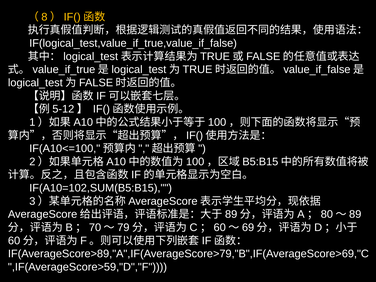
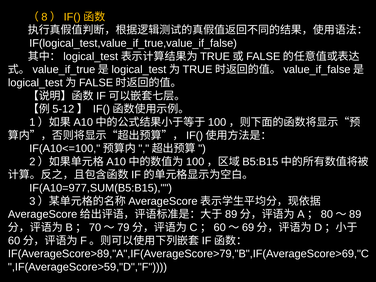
IF(A10=102,SUM(B5:B15: IF(A10=102,SUM(B5:B15 -> IF(A10=977,SUM(B5:B15 (101, 188)
